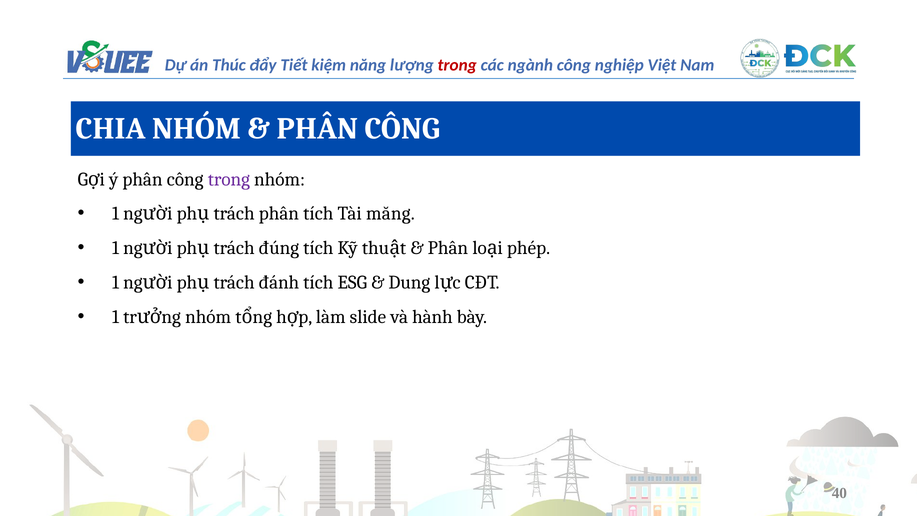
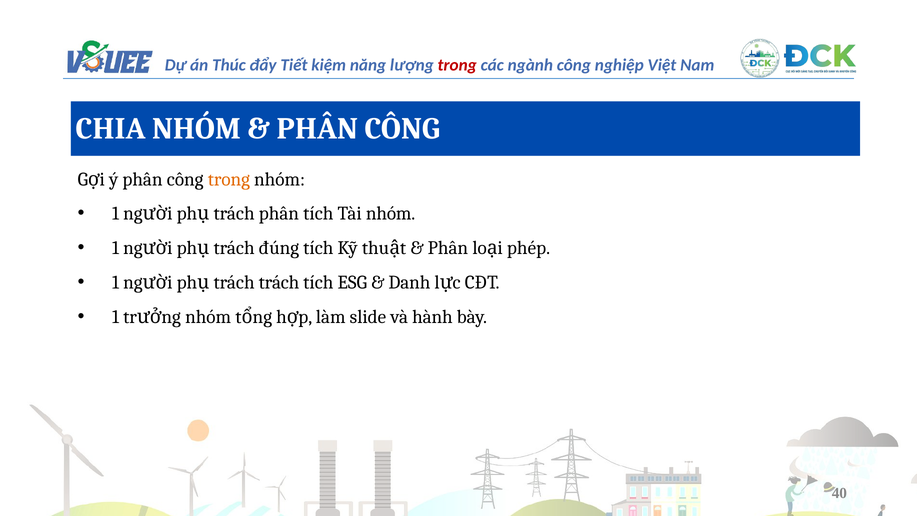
trong colour: purple -> orange (229, 179)
Tài măng: măng -> nhóm (391, 214)
trách đánh: đánh -> trách (279, 282)
Dung: Dung -> Danh (409, 282)
